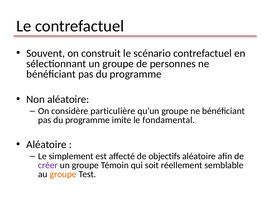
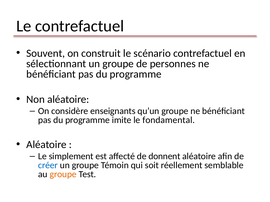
particulière: particulière -> enseignants (113, 111)
objectifs: objectifs -> donnent (164, 157)
créer colour: purple -> blue (48, 166)
